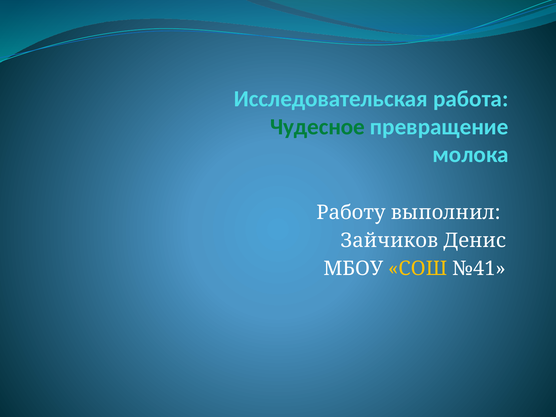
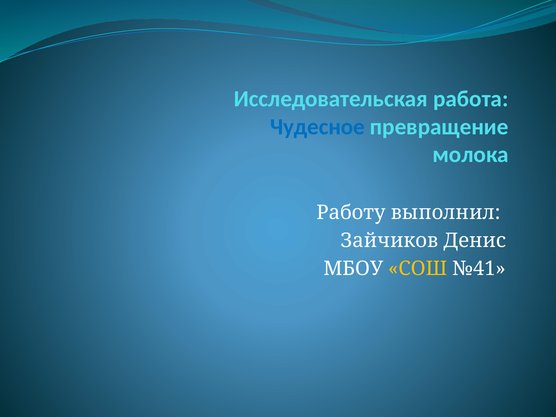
Чудесное colour: green -> blue (317, 127)
